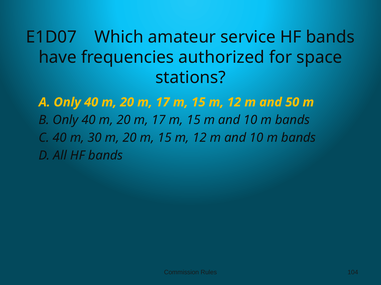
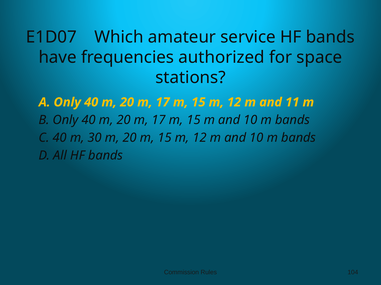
50: 50 -> 11 (292, 102)
